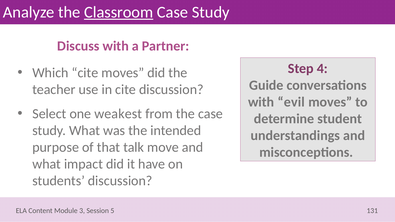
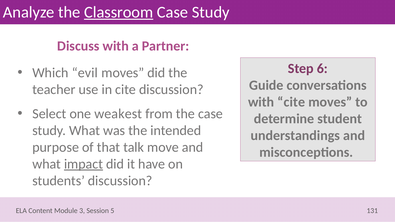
4: 4 -> 6 (322, 69)
Which cite: cite -> evil (85, 73)
with evil: evil -> cite (291, 102)
impact underline: none -> present (83, 164)
